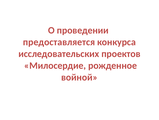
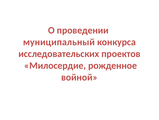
предоставляется: предоставляется -> муниципальный (59, 42)
